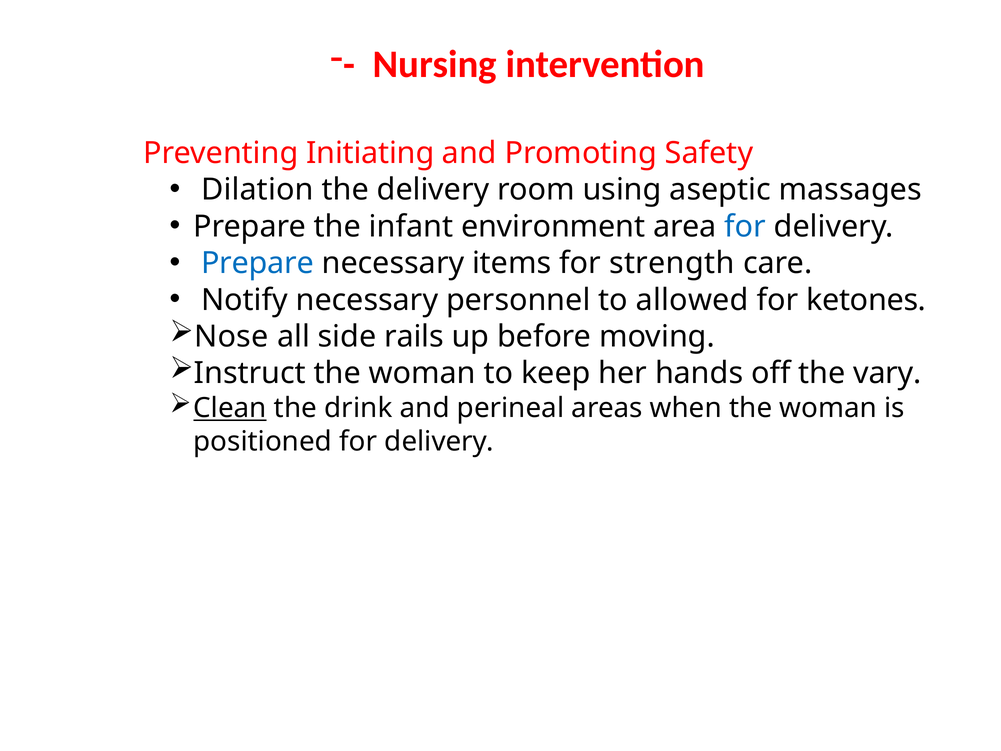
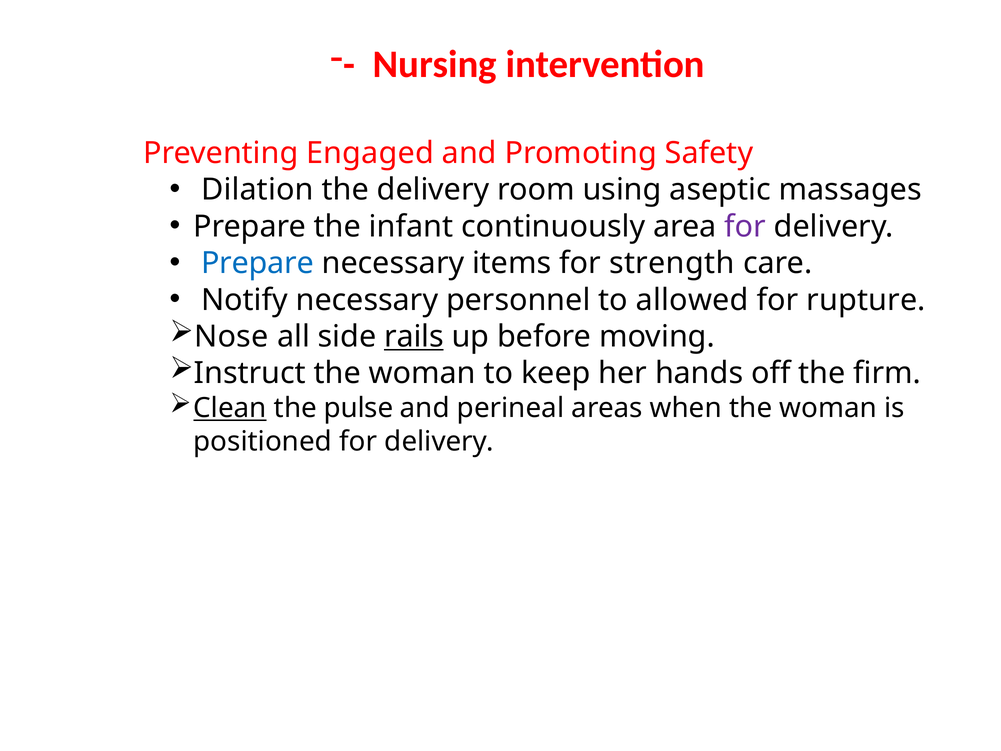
Initiating: Initiating -> Engaged (370, 153)
environment: environment -> continuously (553, 226)
for colour: blue -> purple (745, 226)
ketones: ketones -> rupture (866, 300)
rails underline: none -> present (414, 337)
vary: vary -> firm (887, 373)
drink: drink -> pulse (359, 408)
